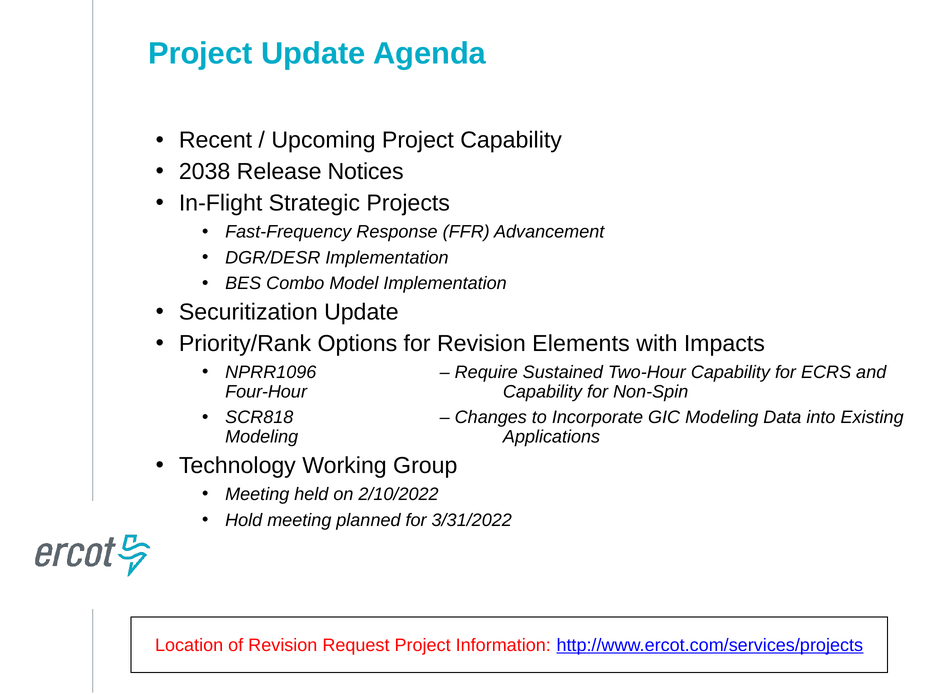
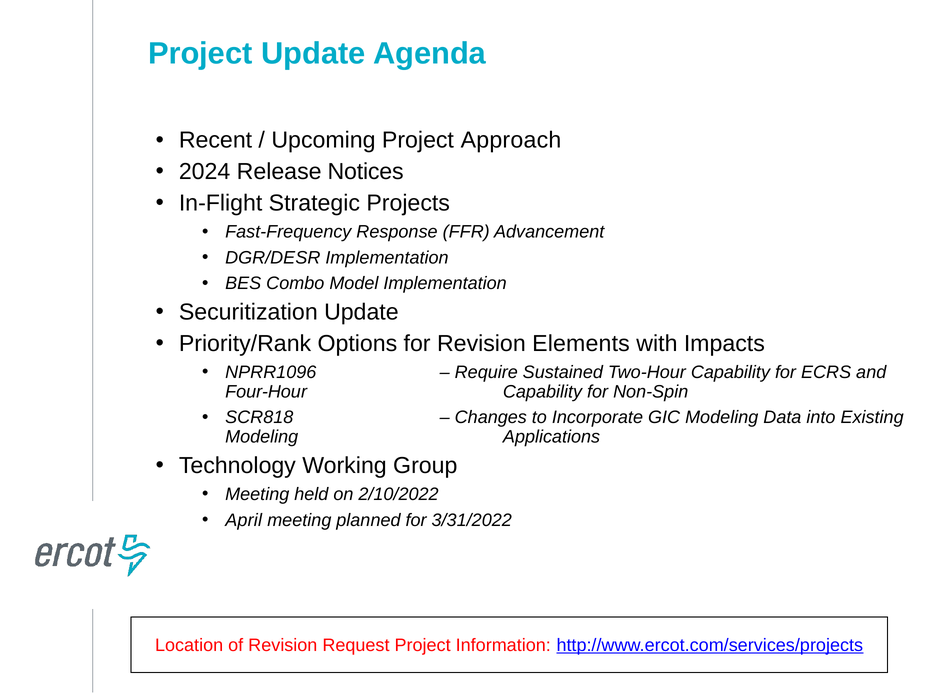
Project Capability: Capability -> Approach (511, 140)
2038: 2038 -> 2024 (205, 172)
Hold: Hold -> April (244, 520)
